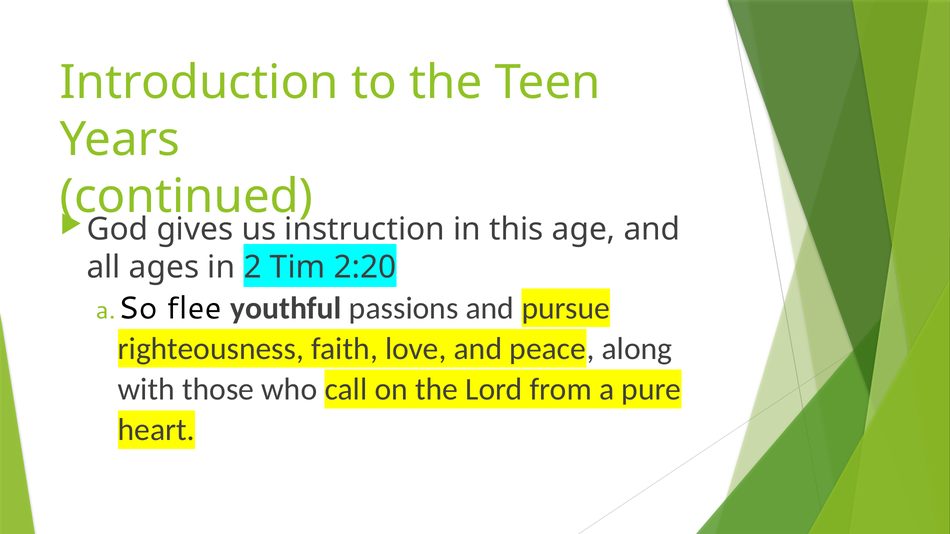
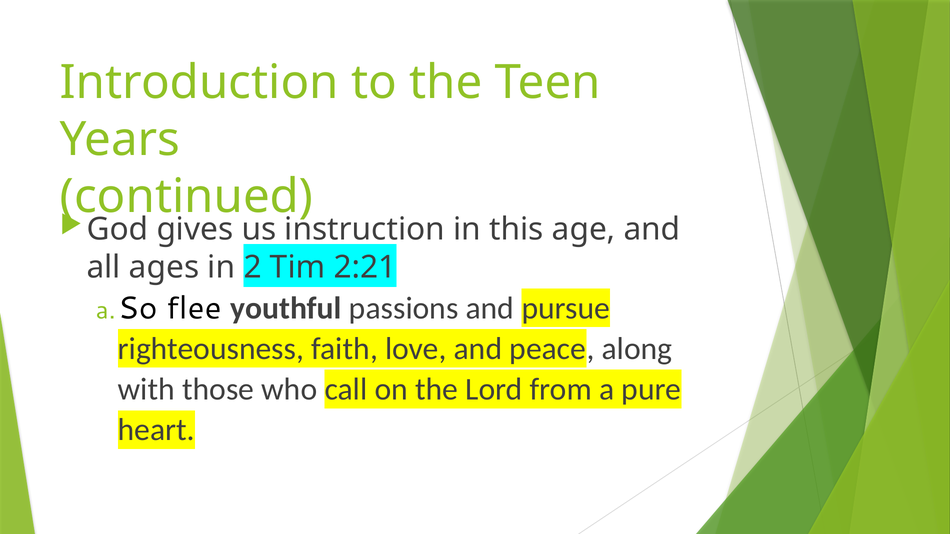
2:20: 2:20 -> 2:21 (365, 268)
